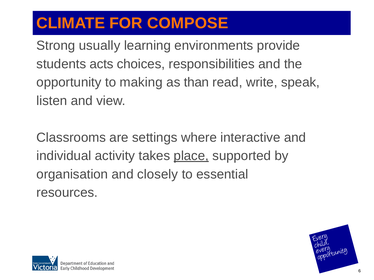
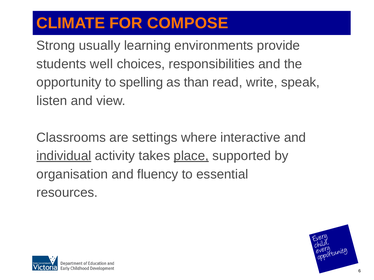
acts: acts -> well (101, 64)
making: making -> spelling (141, 83)
individual underline: none -> present (64, 156)
closely: closely -> fluency (158, 175)
